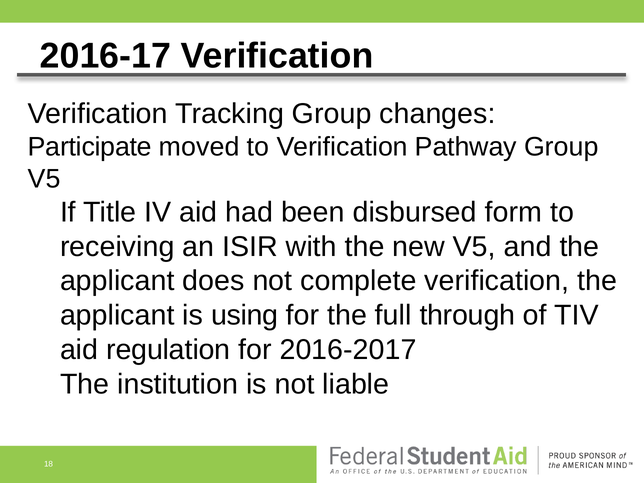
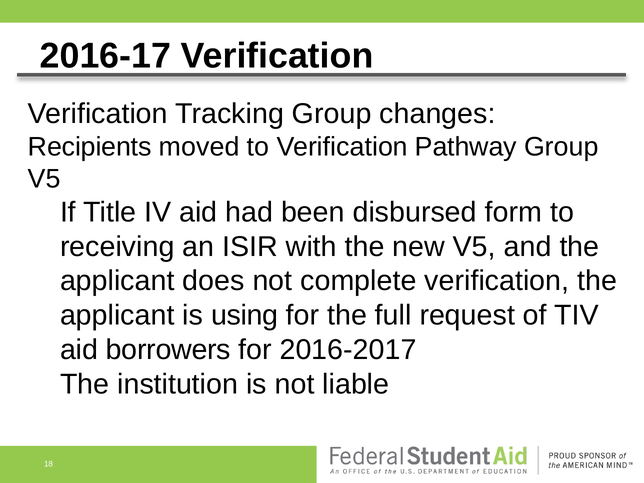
Participate: Participate -> Recipients (90, 147)
through: through -> request (467, 315)
regulation: regulation -> borrowers (168, 350)
